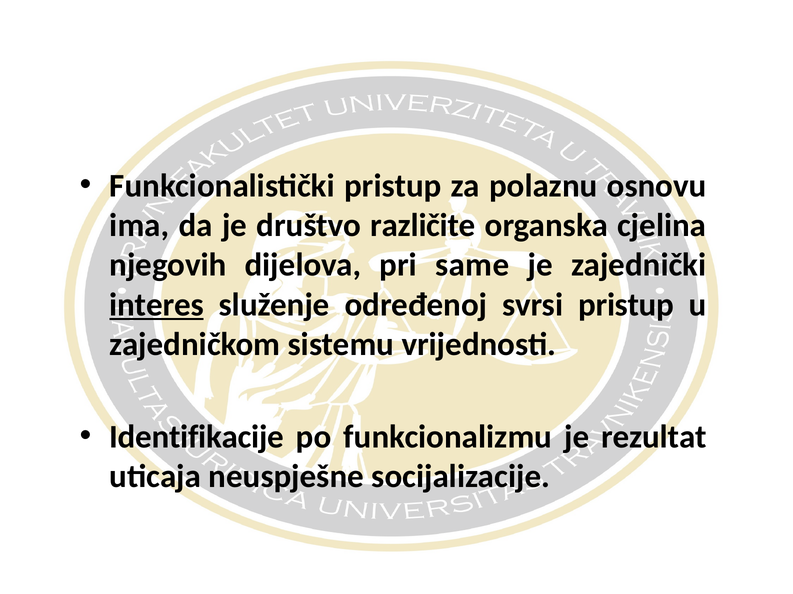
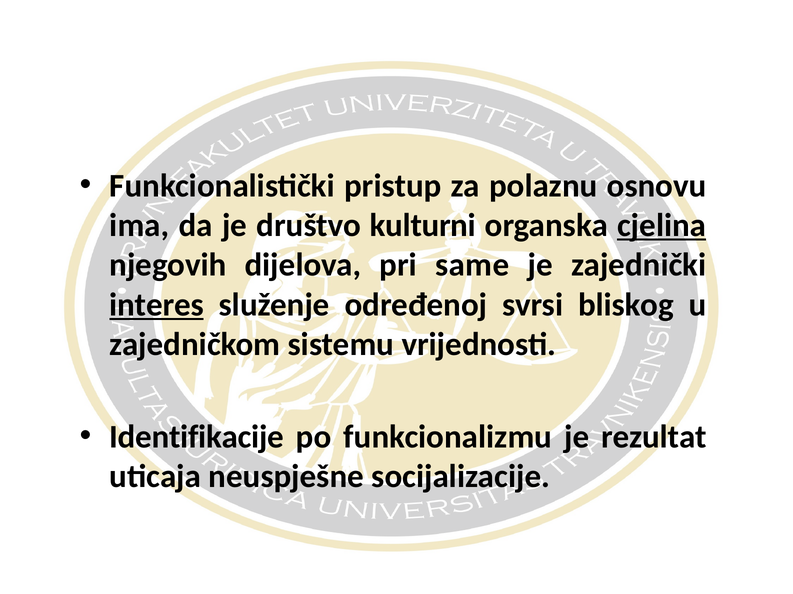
različite: različite -> kulturni (423, 226)
cjelina underline: none -> present (662, 226)
svrsi pristup: pristup -> bliskog (626, 305)
